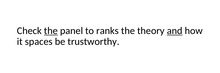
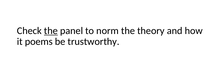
ranks: ranks -> norm (108, 31)
and underline: present -> none (175, 31)
spaces: spaces -> poems (39, 42)
